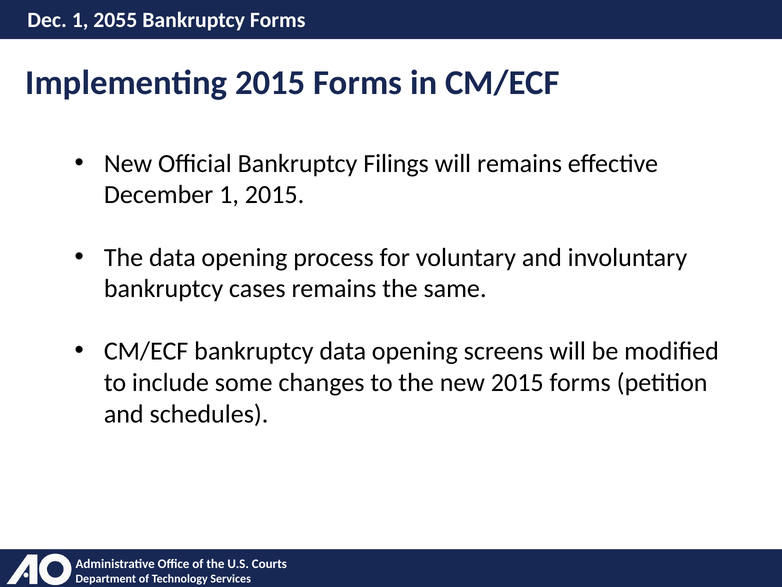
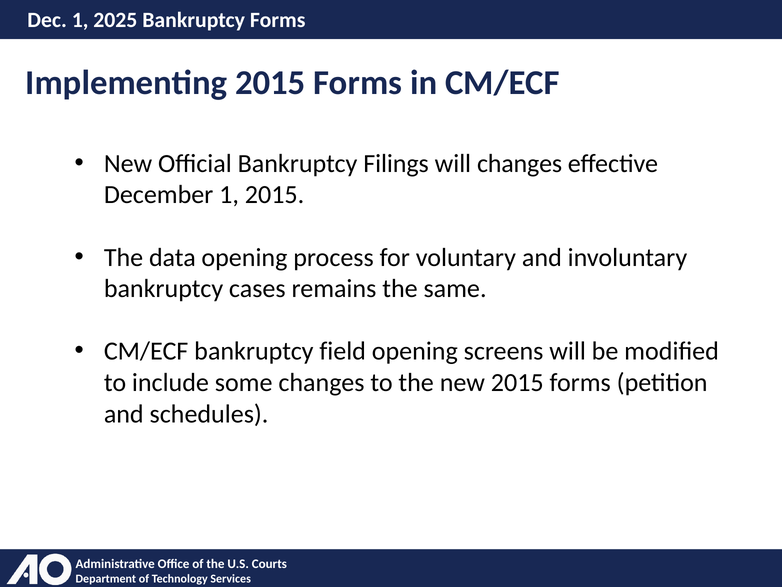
2055: 2055 -> 2025 (115, 20)
will remains: remains -> changes (520, 163)
bankruptcy data: data -> field (343, 351)
